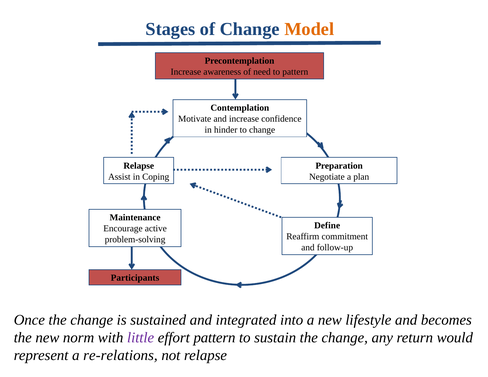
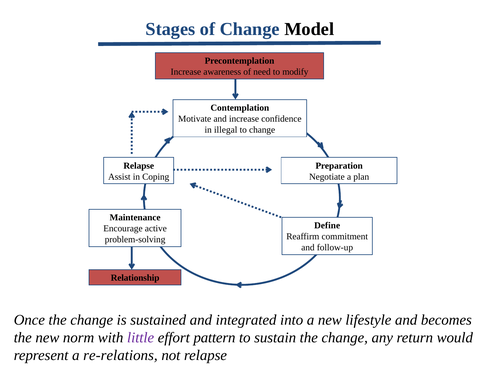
Model colour: orange -> black (309, 29)
to pattern: pattern -> modify (295, 72)
hinder: hinder -> illegal (226, 130)
Participants: Participants -> Relationship (135, 278)
